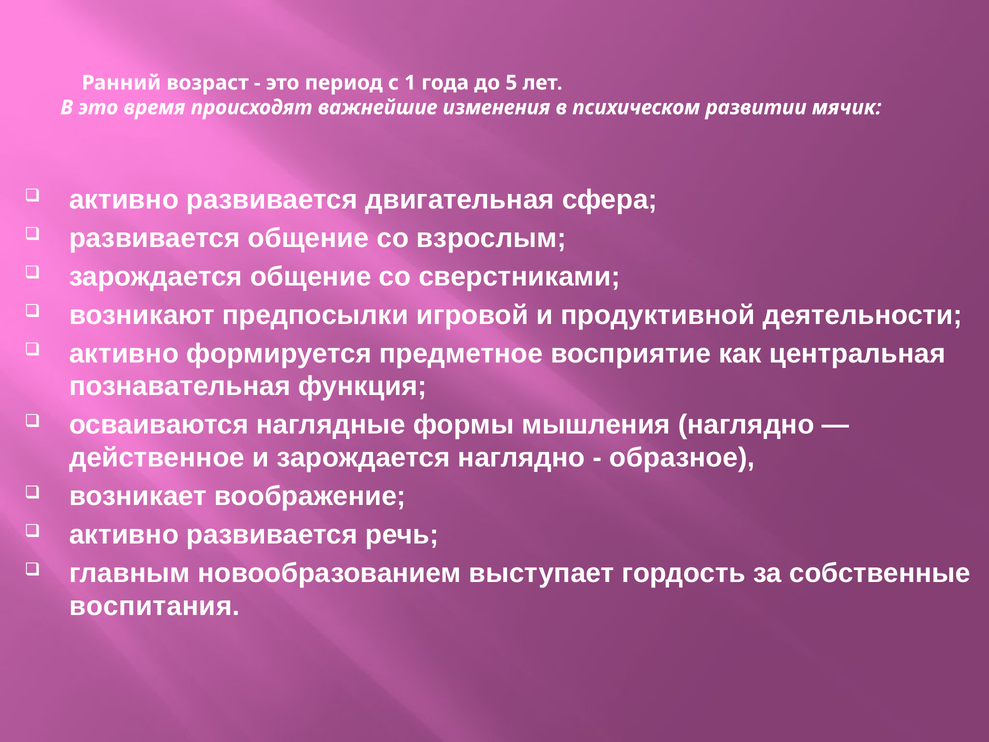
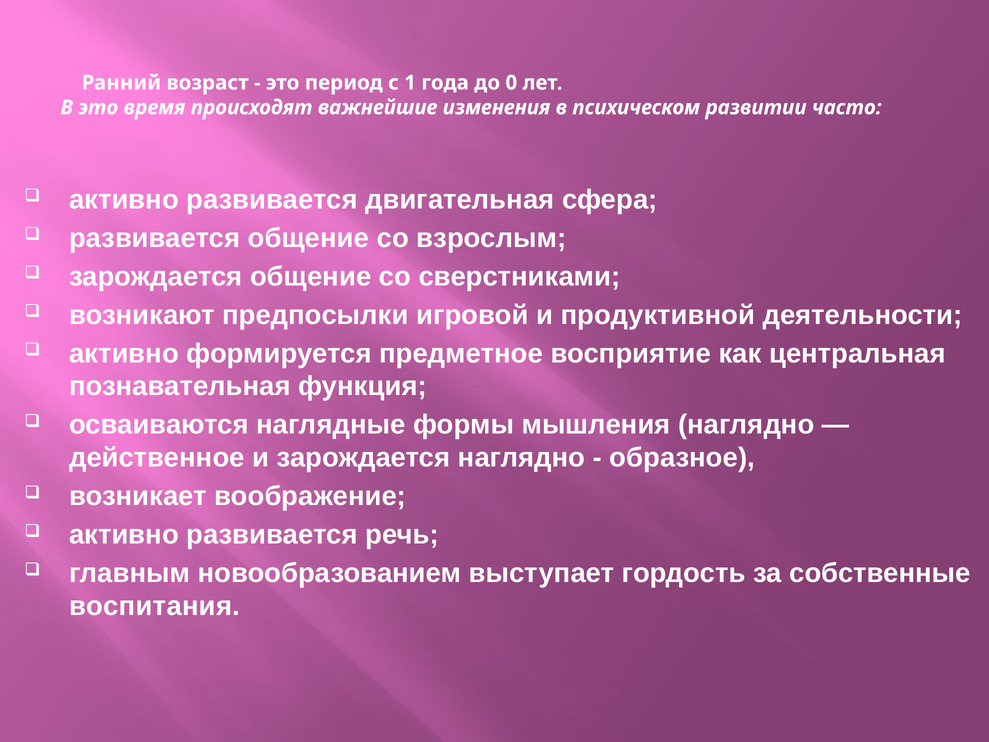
5: 5 -> 0 (511, 83)
мячик: мячик -> часто (847, 107)
